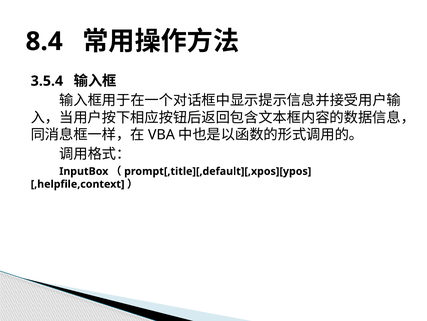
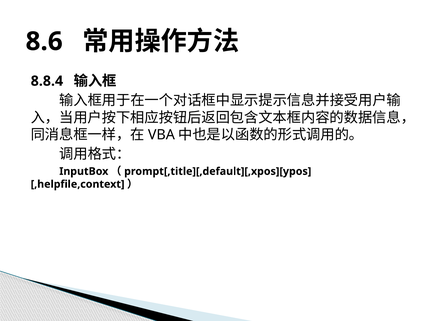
8.4: 8.4 -> 8.6 (44, 41)
3.5.4: 3.5.4 -> 8.8.4 (47, 81)
